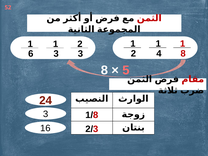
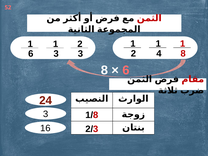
5: 5 -> 6 (126, 70)
